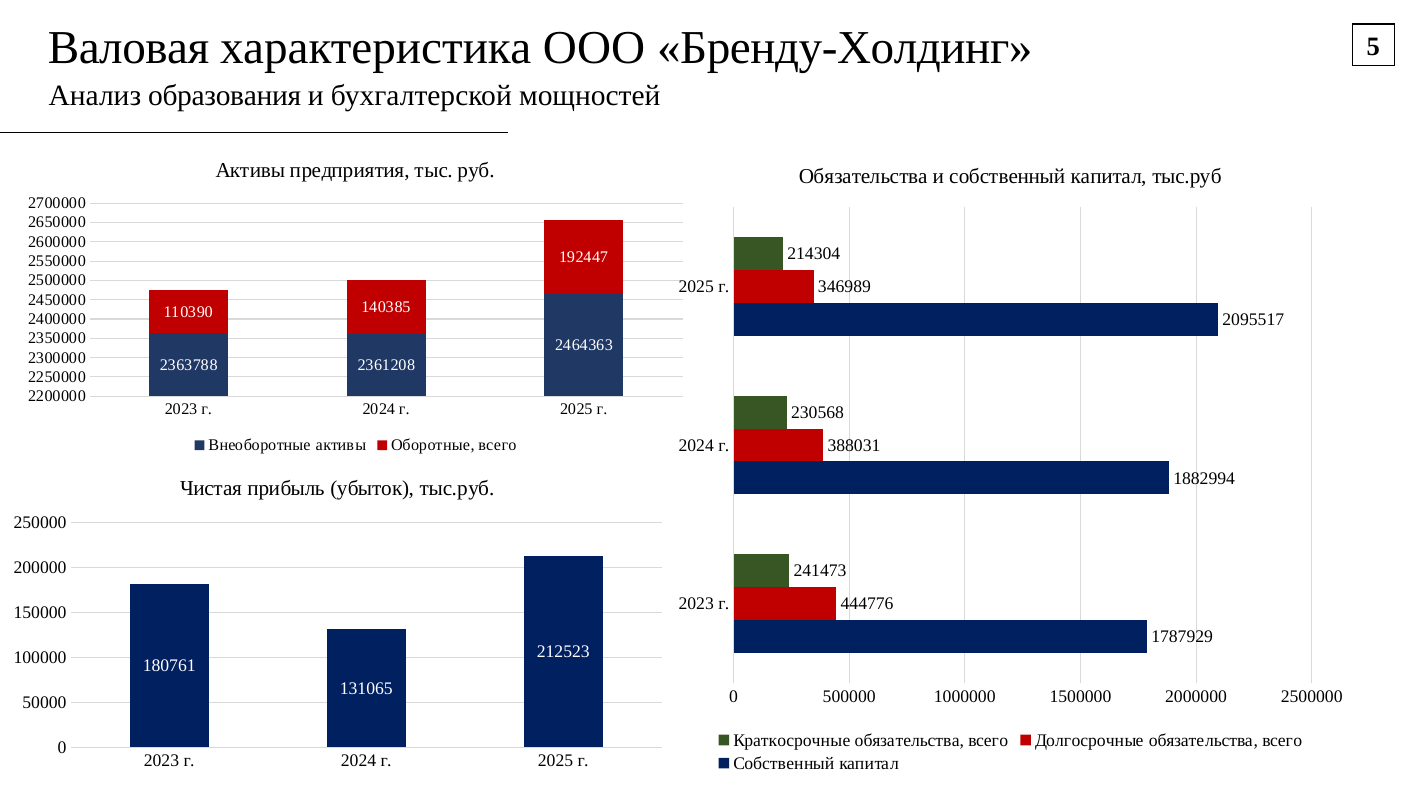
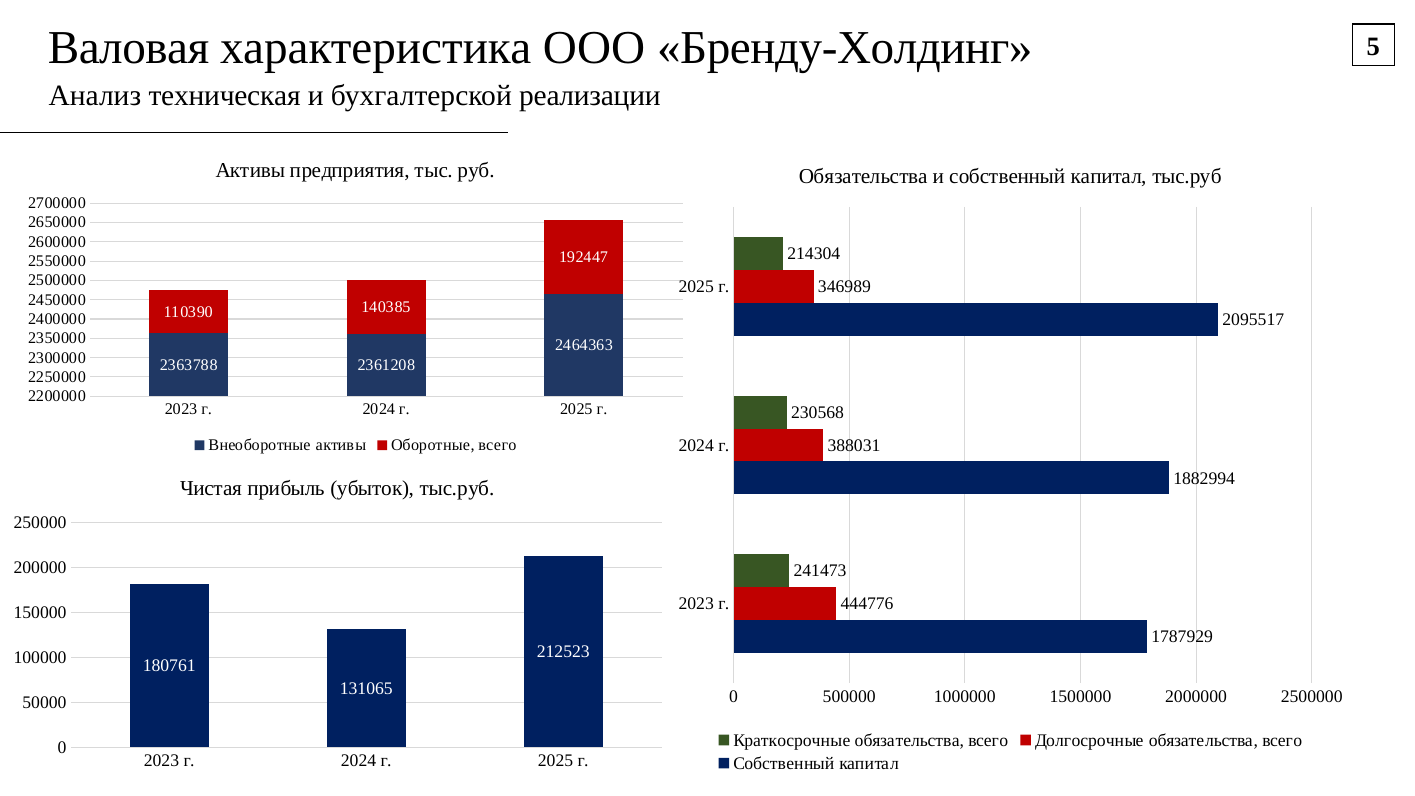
образования: образования -> техническая (225, 95)
мощностей: мощностей -> реализации (590, 95)
